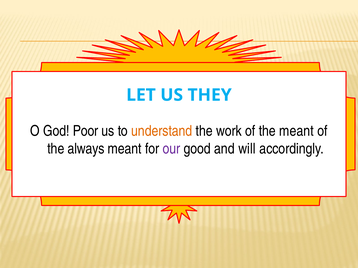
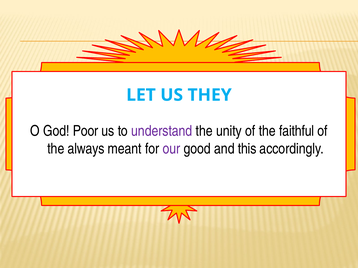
understand colour: orange -> purple (162, 131)
work: work -> unity (229, 131)
the meant: meant -> faithful (297, 131)
will: will -> this (247, 149)
